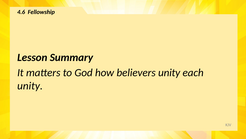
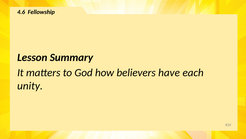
believers unity: unity -> have (169, 73)
